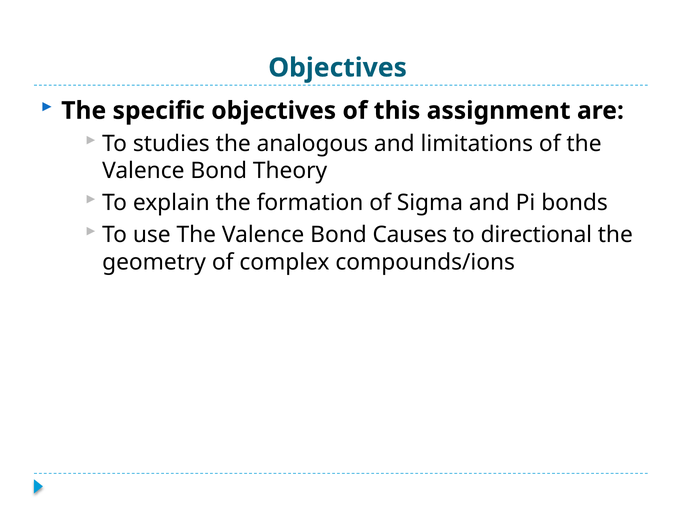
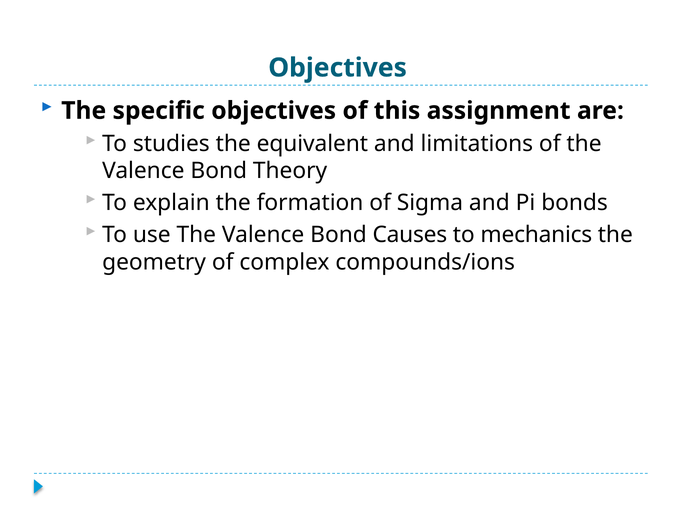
analogous: analogous -> equivalent (312, 144)
directional: directional -> mechanics (536, 235)
